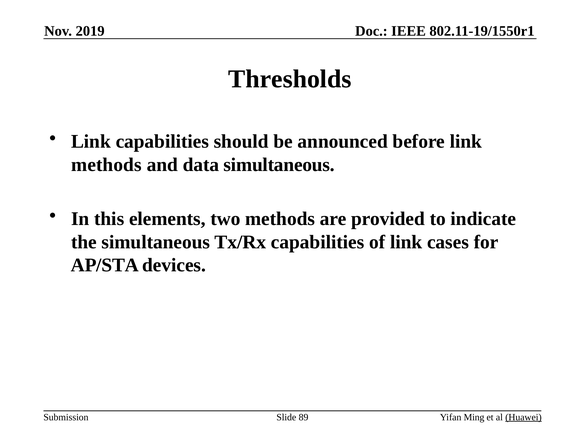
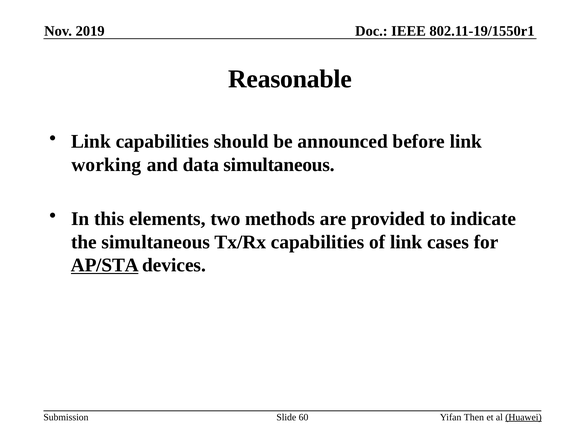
Thresholds: Thresholds -> Reasonable (290, 79)
methods: methods -> working (106, 165)
AP/STA underline: none -> present (105, 265)
89: 89 -> 60 (304, 417)
Ming: Ming -> Then (474, 417)
